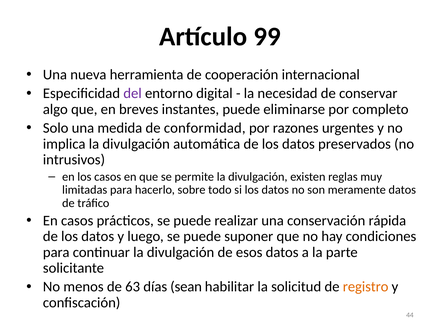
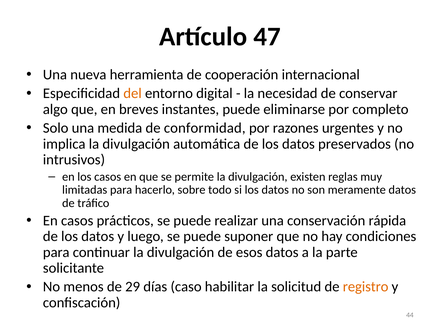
99: 99 -> 47 (267, 37)
del colour: purple -> orange (133, 93)
63: 63 -> 29 (133, 287)
sean: sean -> caso (186, 287)
